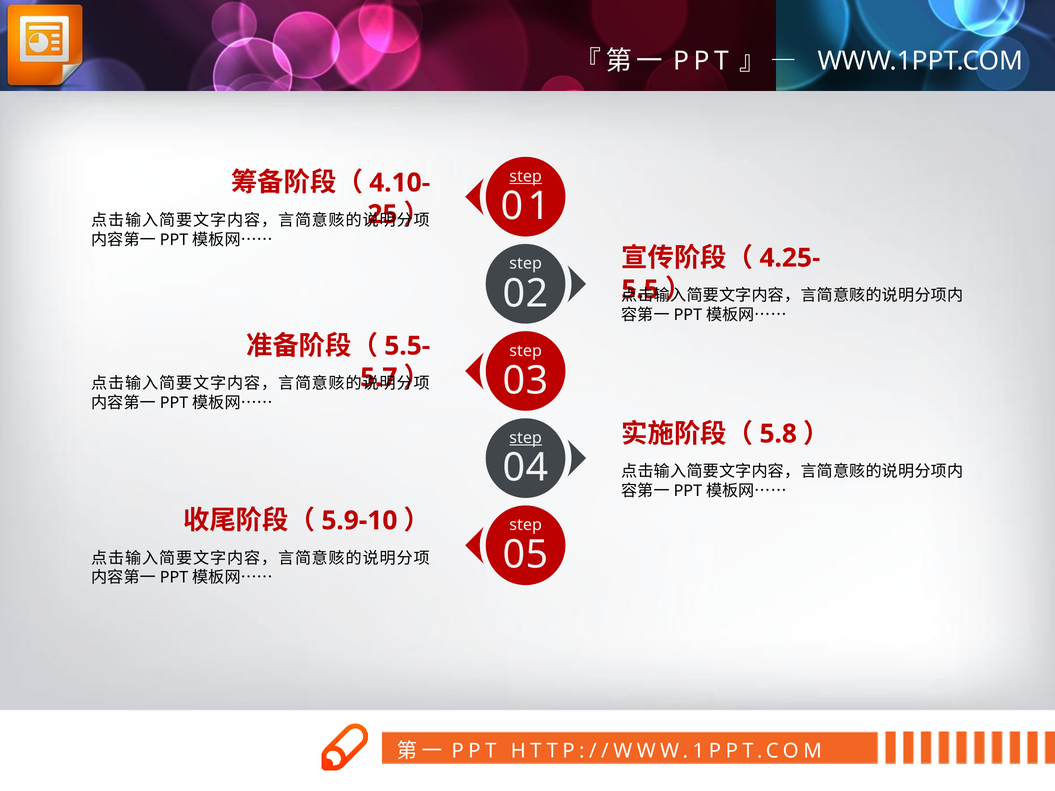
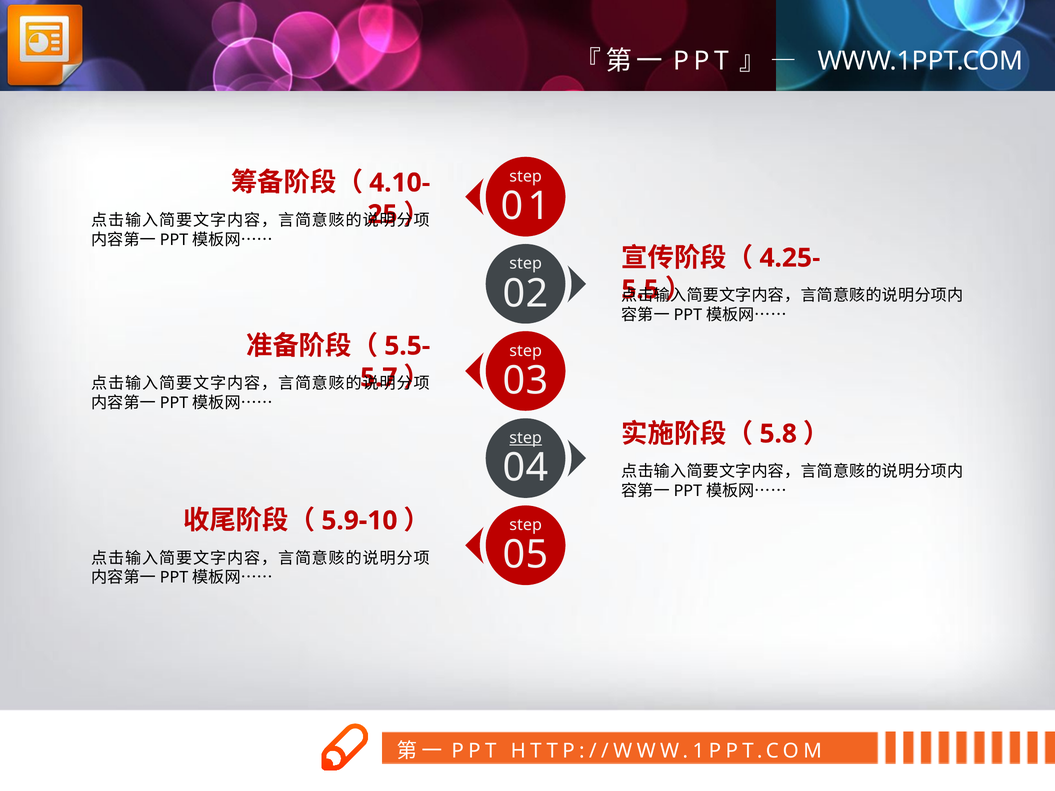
step underline: present -> none (526, 176)
